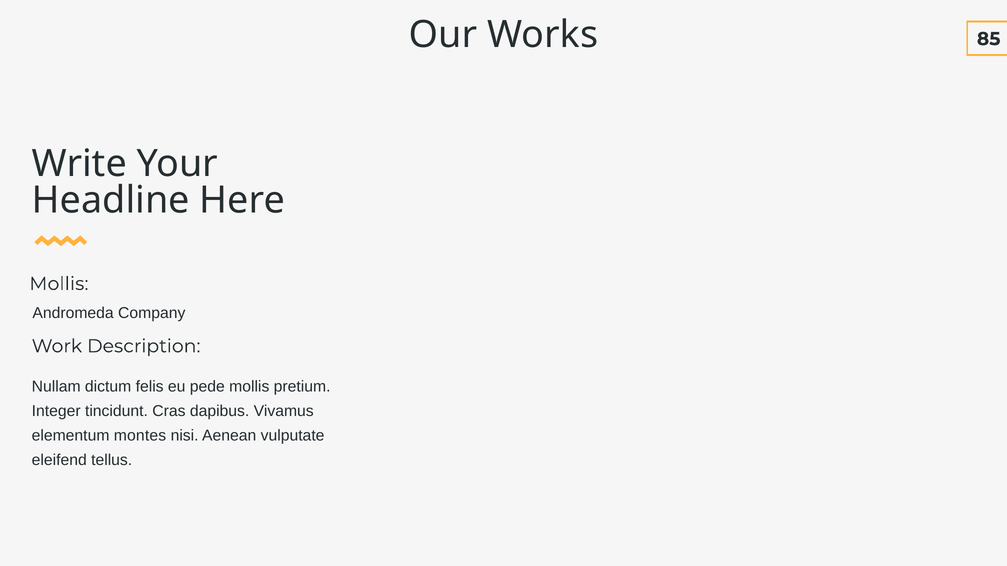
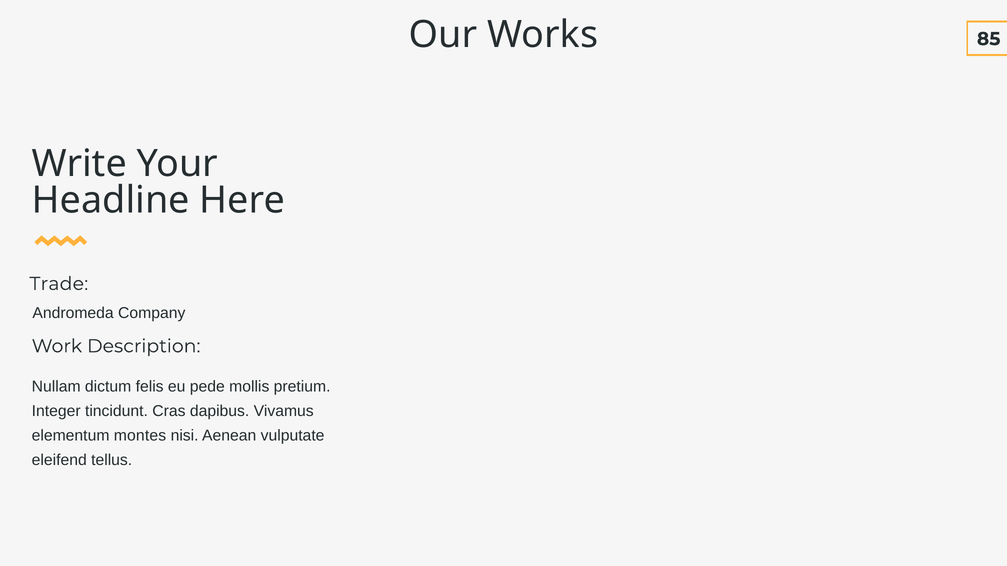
Mollis: Mollis -> Trade (59, 284)
